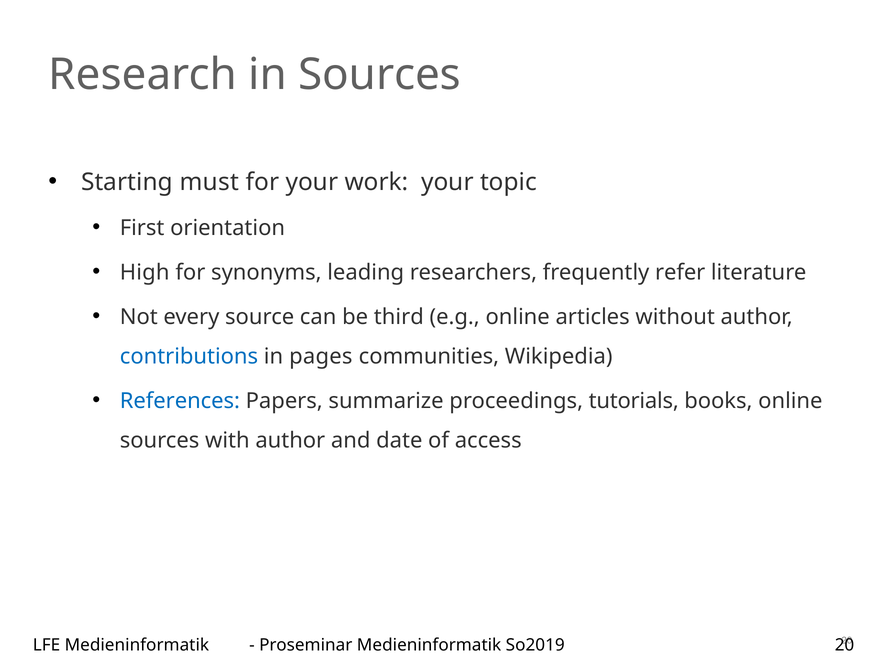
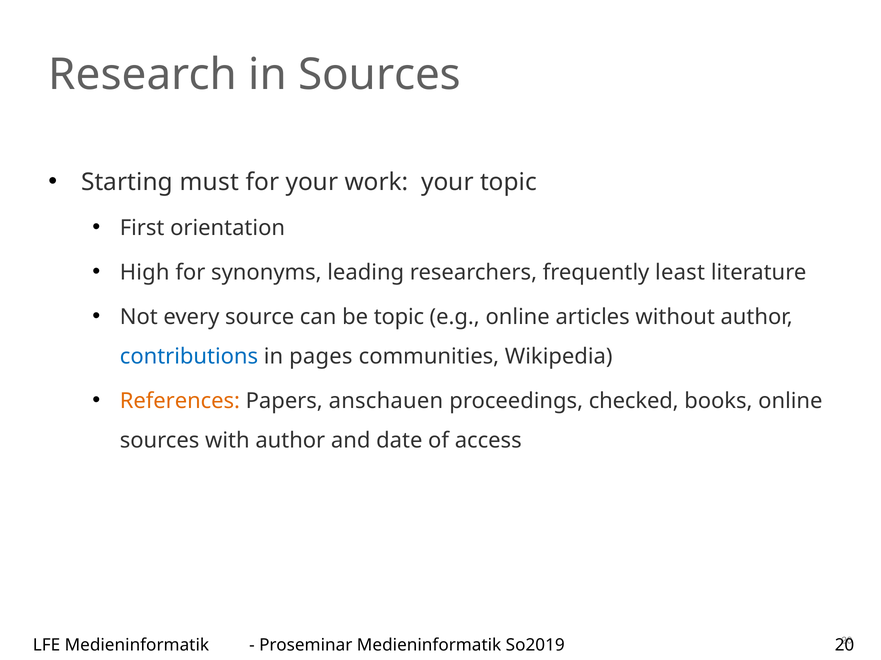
refer: refer -> least (680, 273)
be third: third -> topic (399, 317)
References colour: blue -> orange (180, 401)
summarize: summarize -> anschauen (386, 401)
tutorials: tutorials -> checked (634, 401)
